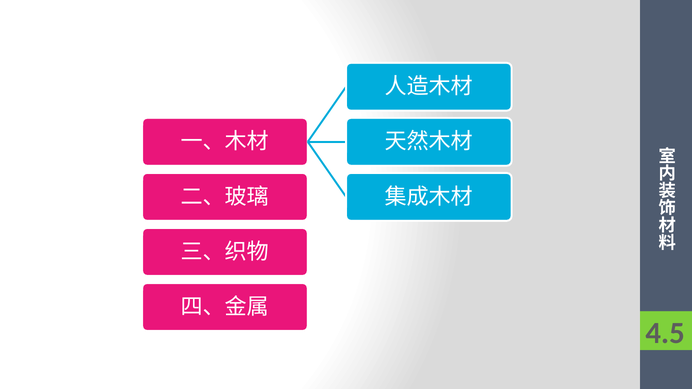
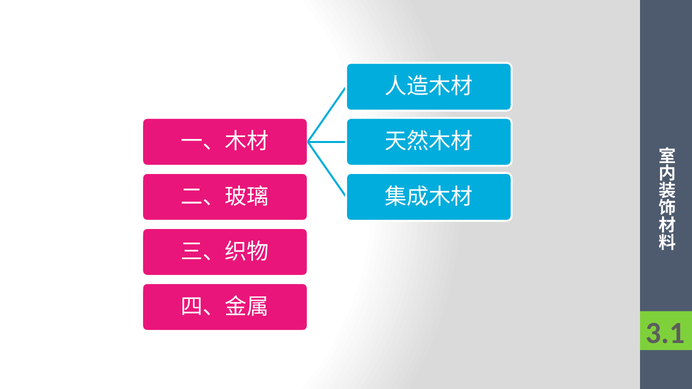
4.5: 4.5 -> 3.1 (665, 333)
